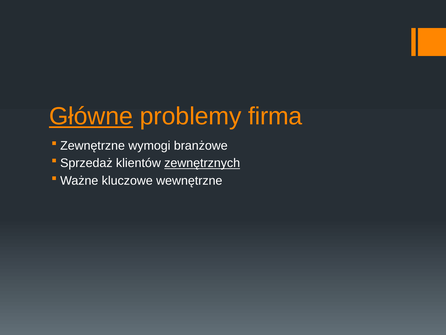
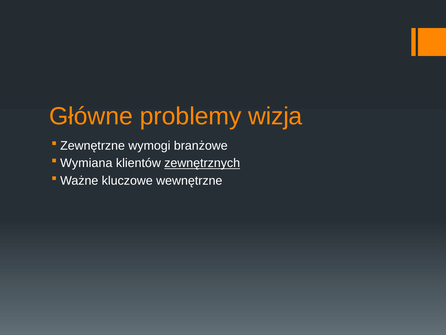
Główne underline: present -> none (91, 116)
firma: firma -> wizja (275, 116)
Sprzedaż: Sprzedaż -> Wymiana (86, 163)
